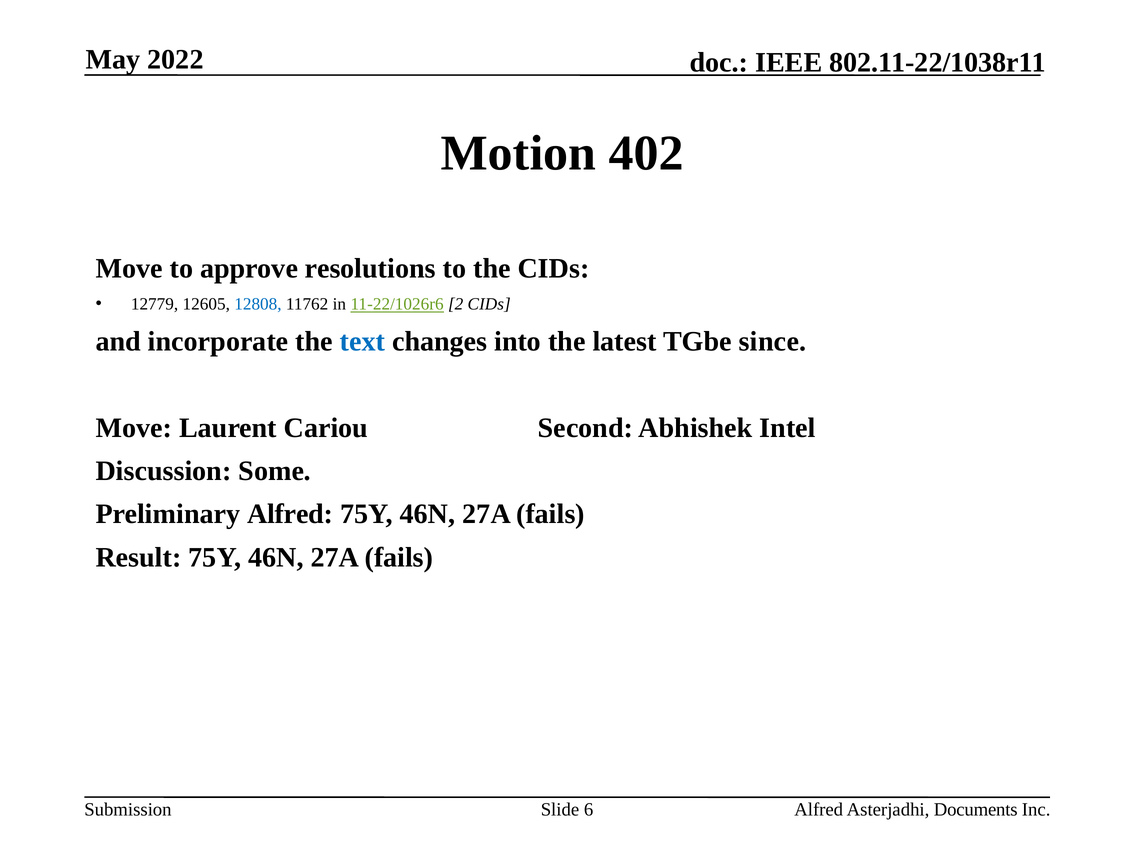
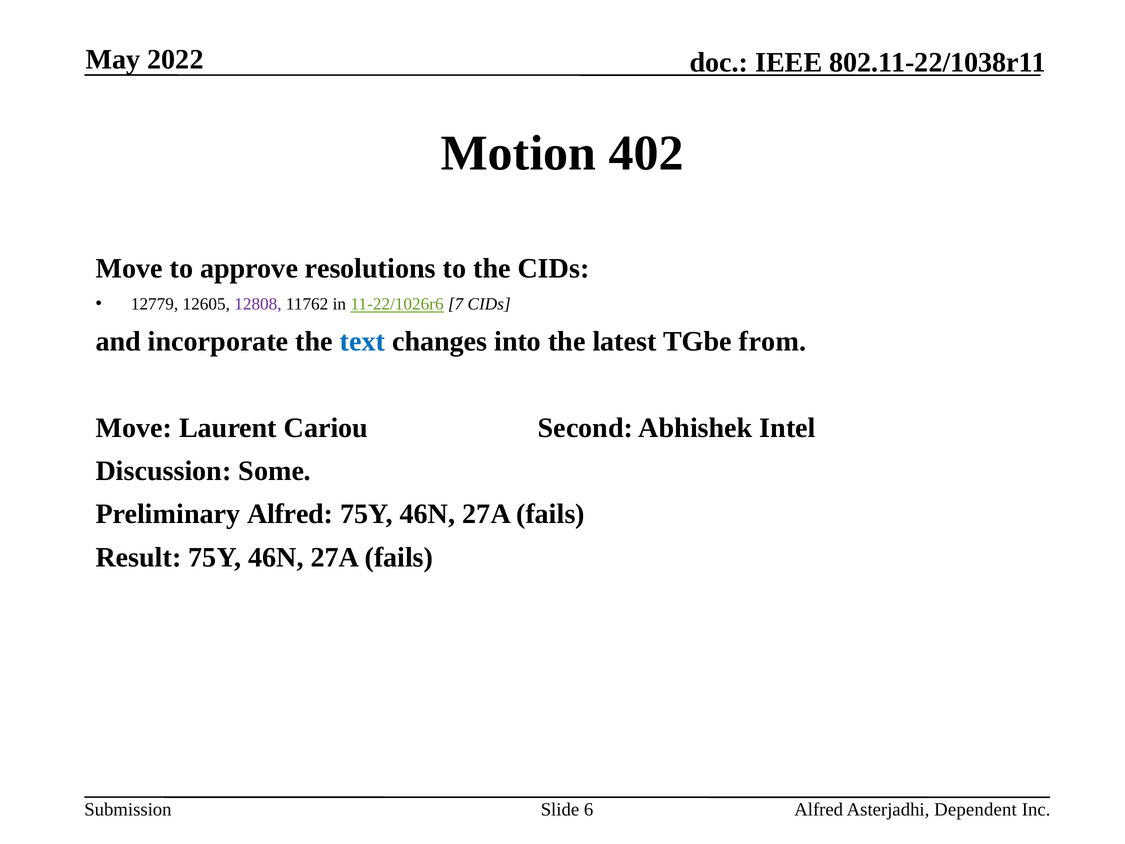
12808 colour: blue -> purple (258, 304)
2: 2 -> 7 (456, 304)
since: since -> from (773, 341)
Documents: Documents -> Dependent (976, 809)
